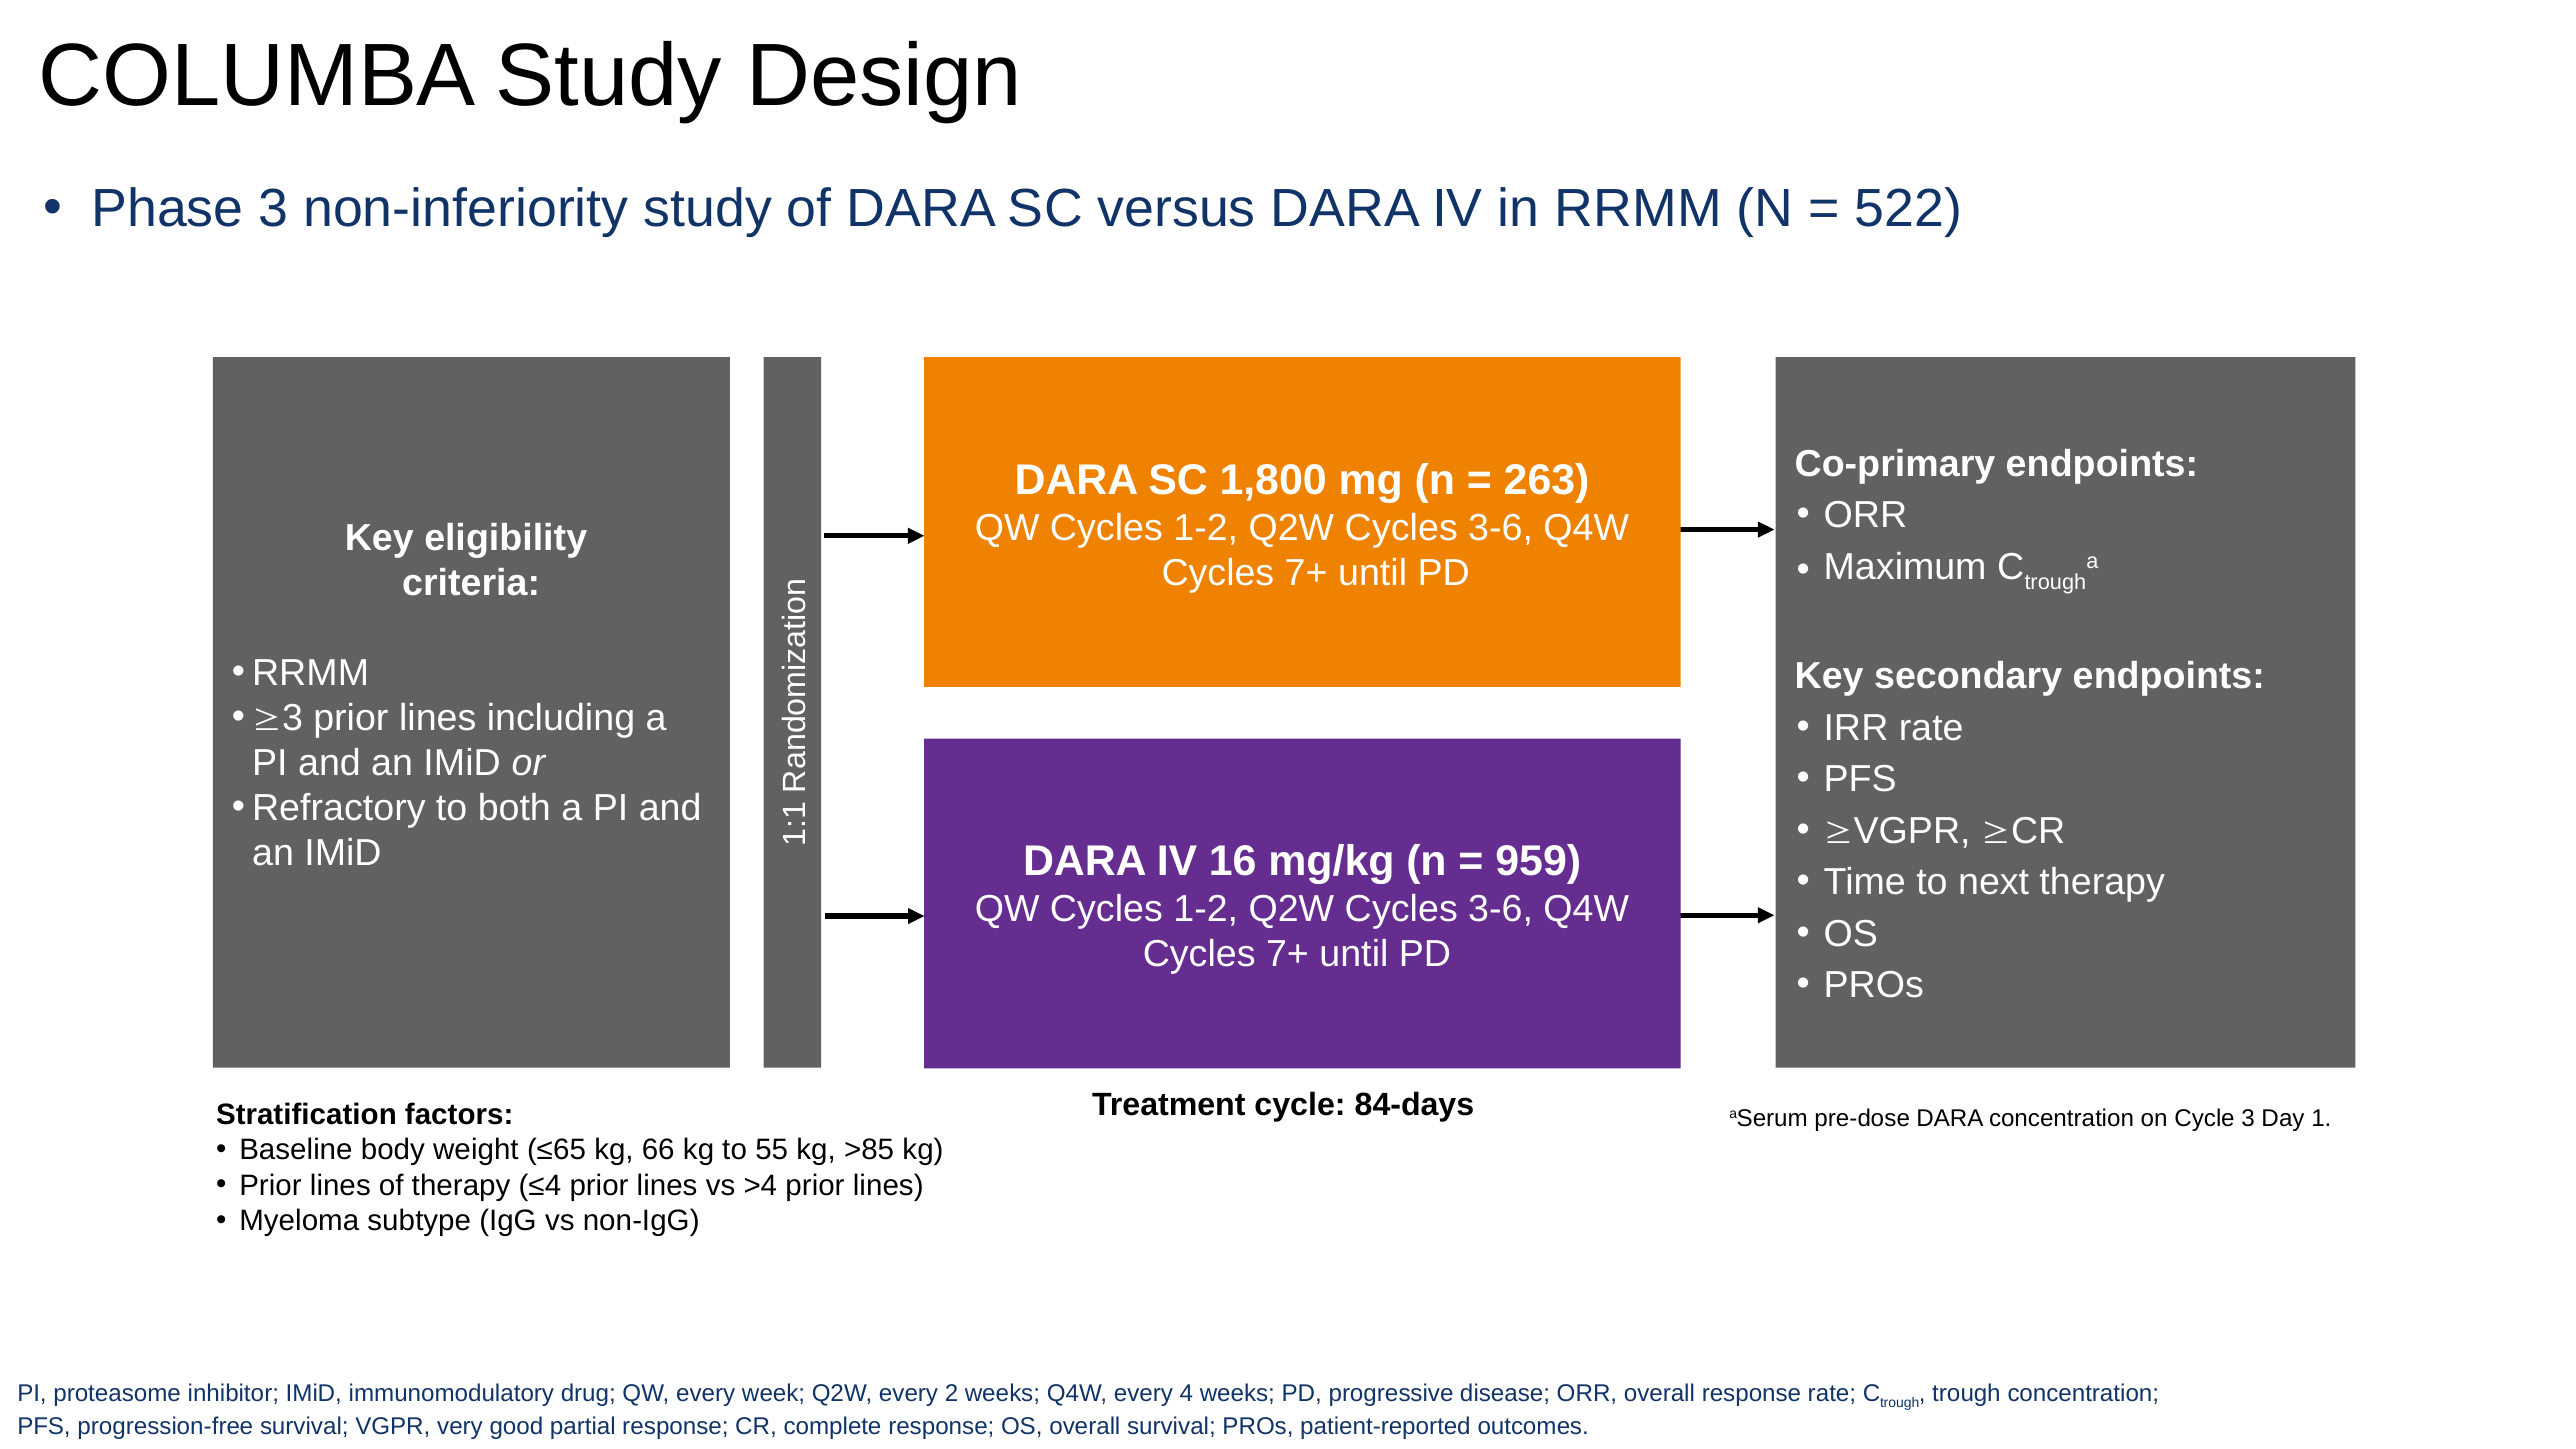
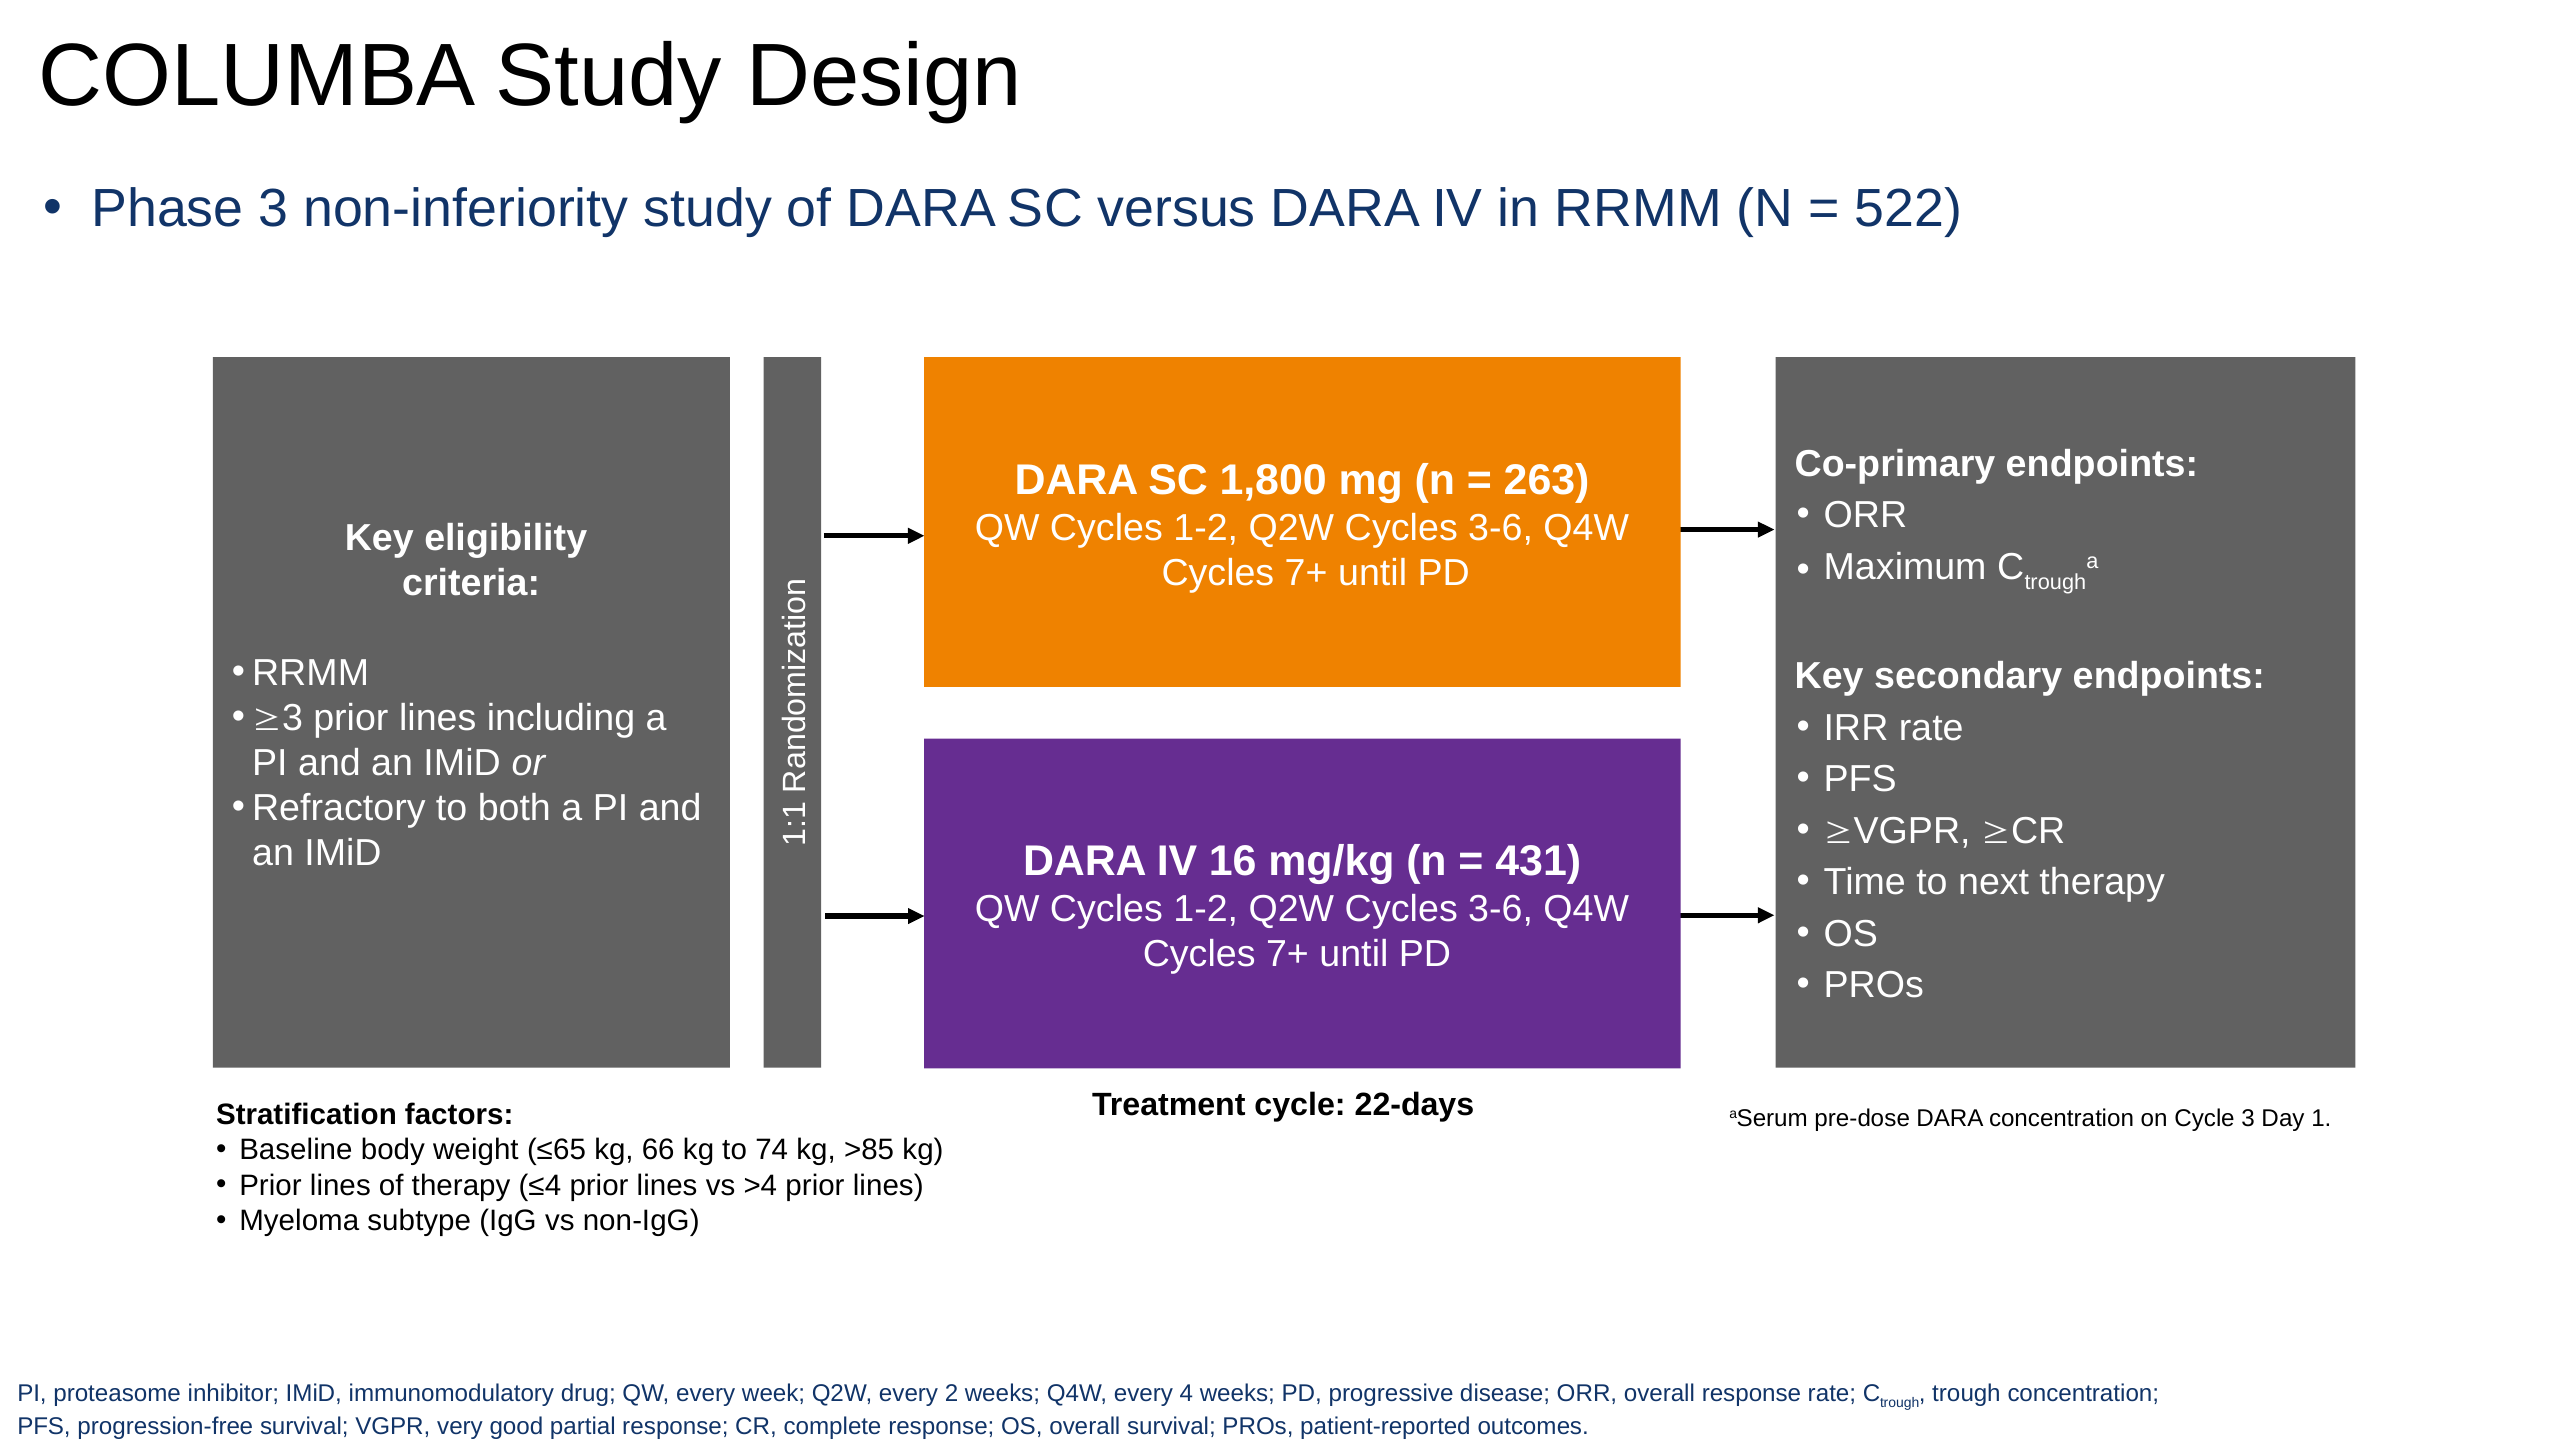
959: 959 -> 431 (1538, 861)
84-days: 84-days -> 22-days (1414, 1105)
55: 55 -> 74 (772, 1150)
